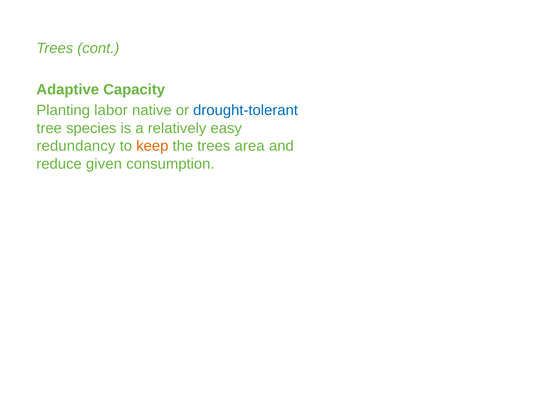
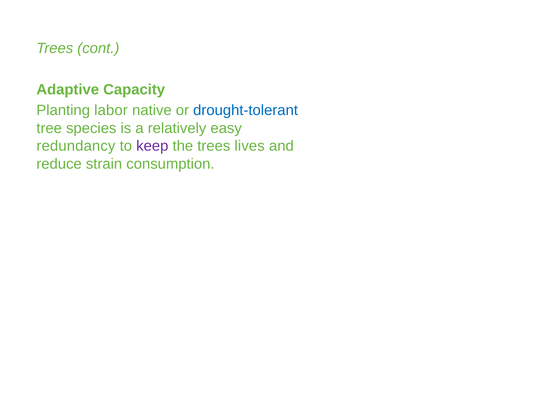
keep colour: orange -> purple (152, 146)
area: area -> lives (250, 146)
given: given -> strain (104, 164)
